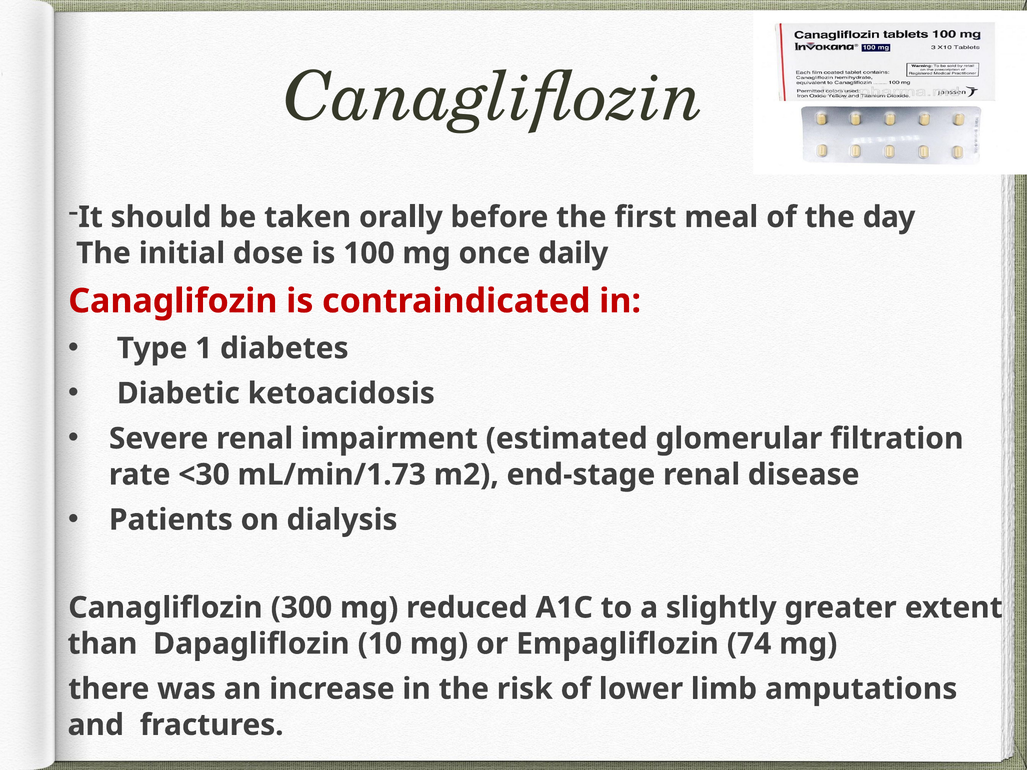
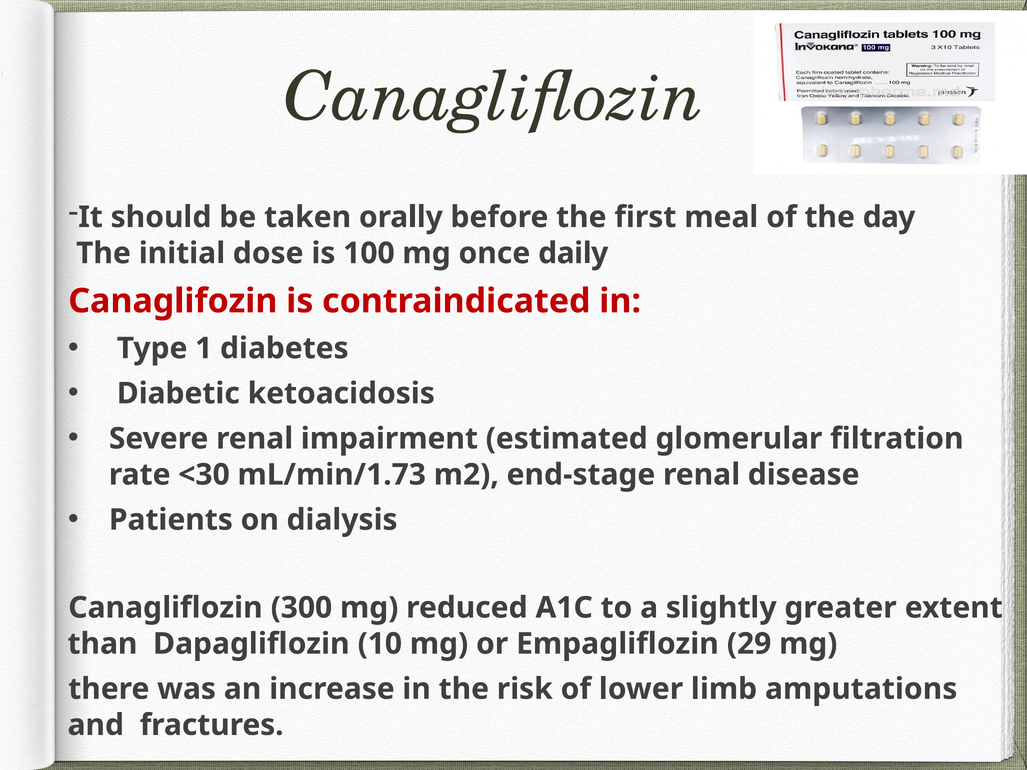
74: 74 -> 29 (749, 644)
